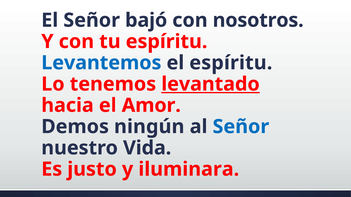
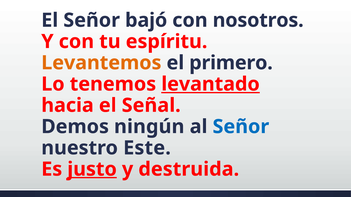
Levantemos colour: blue -> orange (101, 63)
el espíritu: espíritu -> primero (231, 63)
Amor: Amor -> Señal (151, 106)
Vida: Vida -> Este (147, 148)
justo underline: none -> present (92, 170)
iluminara: iluminara -> destruida (189, 170)
